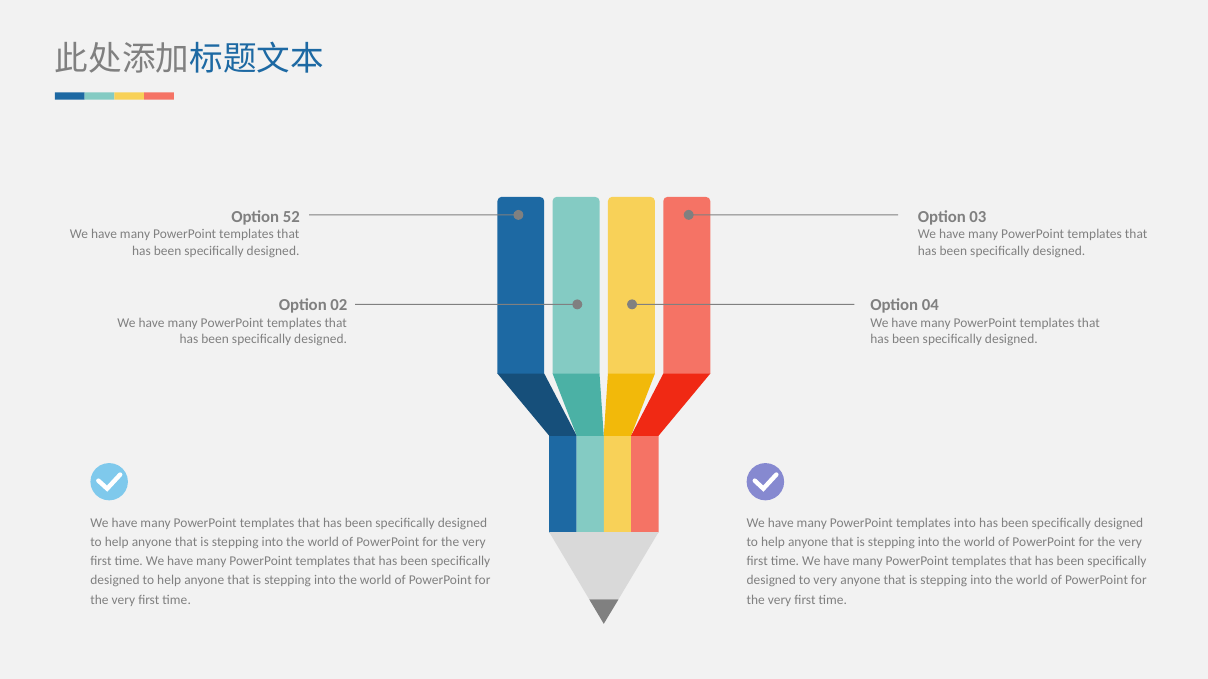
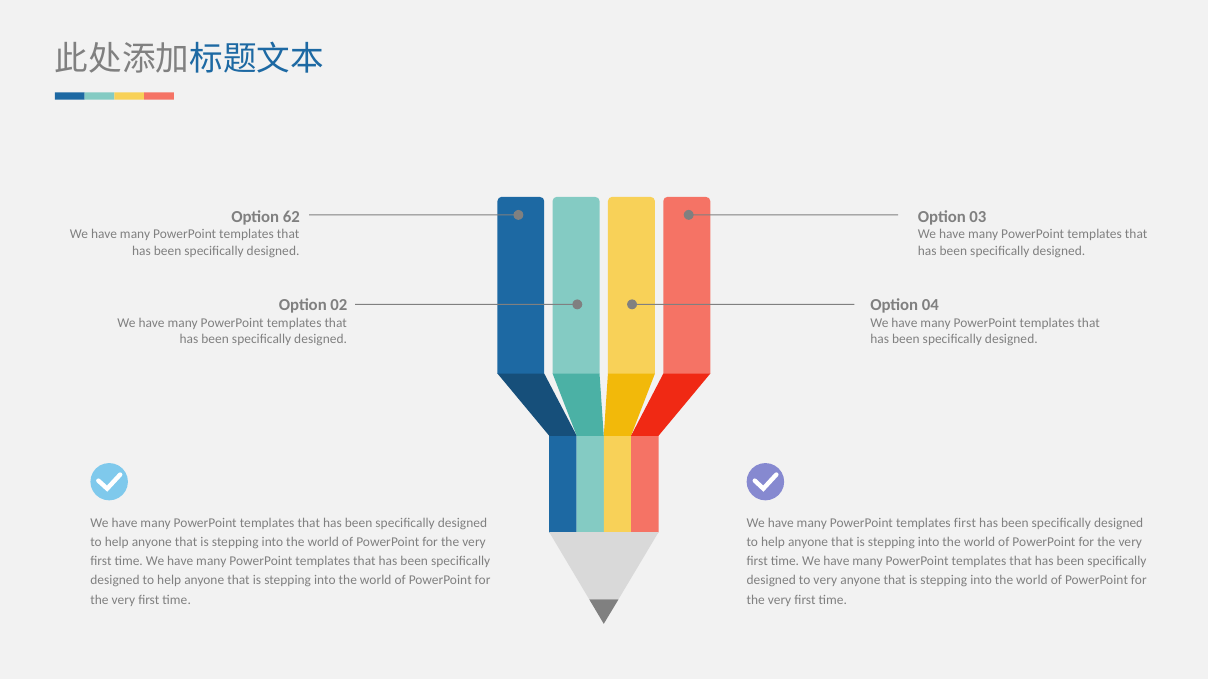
52: 52 -> 62 (291, 217)
templates into: into -> first (965, 523)
